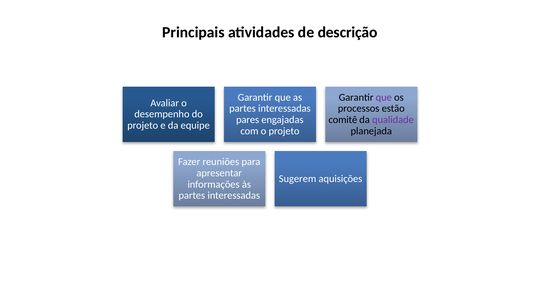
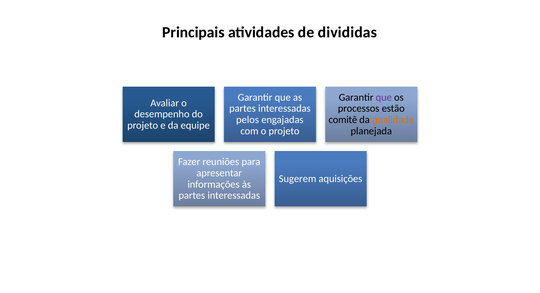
descrição: descrição -> divididas (347, 32)
pares: pares -> pelos (248, 120)
qualidade colour: purple -> orange (393, 120)
